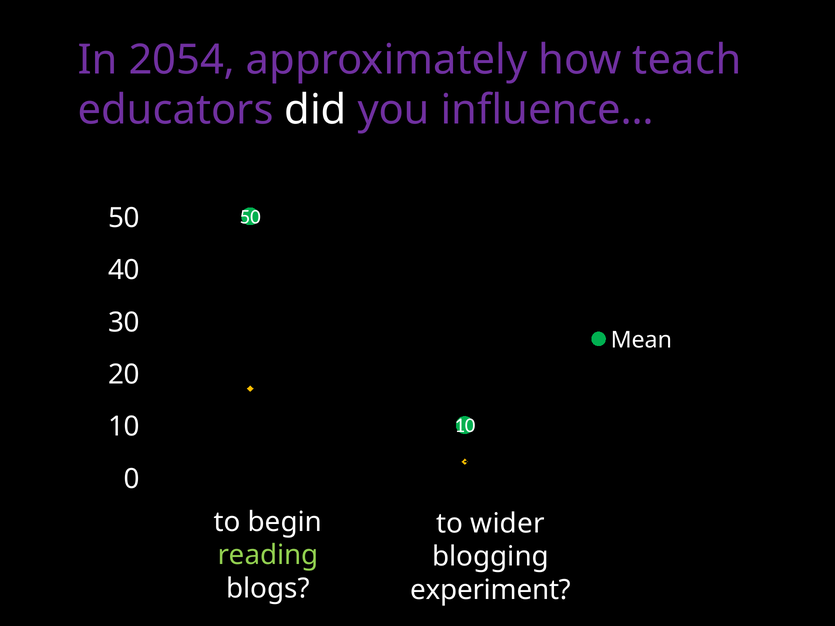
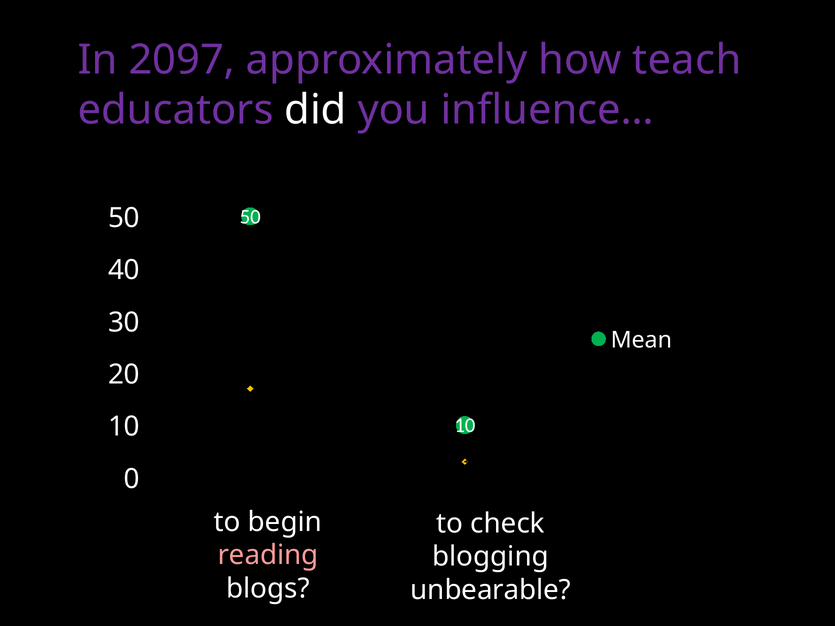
2054: 2054 -> 2097 (182, 60)
wider: wider -> check (508, 524)
reading colour: light green -> pink (268, 555)
experiment: experiment -> unbearable (491, 590)
